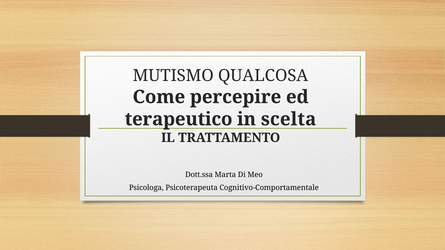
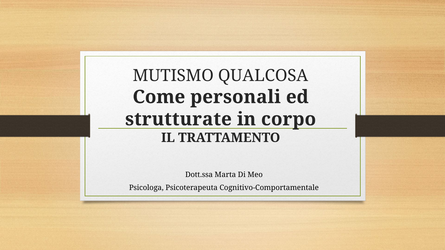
percepire: percepire -> personali (235, 97)
terapeutico: terapeutico -> strutturate (178, 119)
scelta: scelta -> corpo (289, 119)
